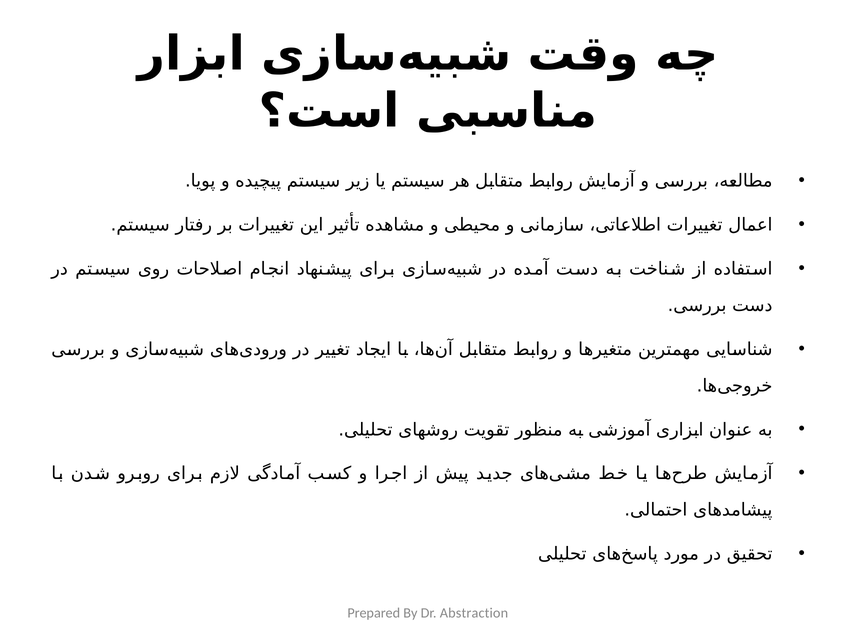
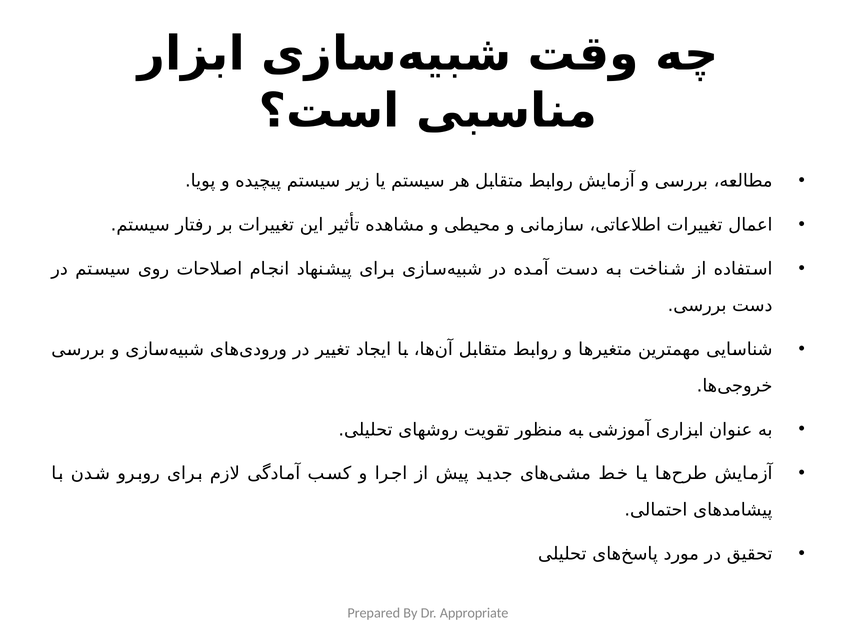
Abstraction: Abstraction -> Appropriate (474, 613)
